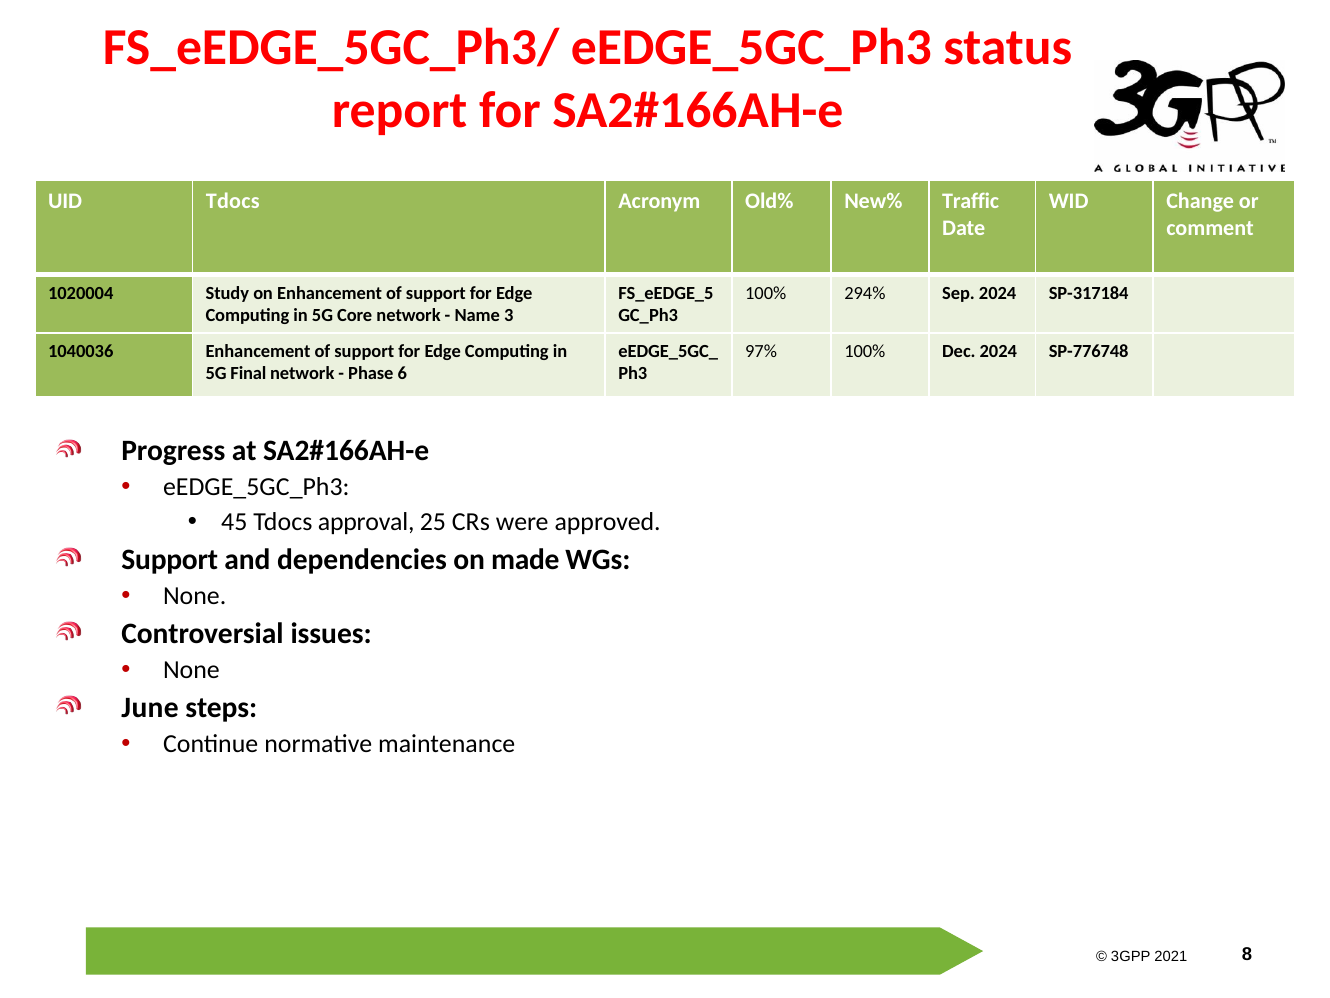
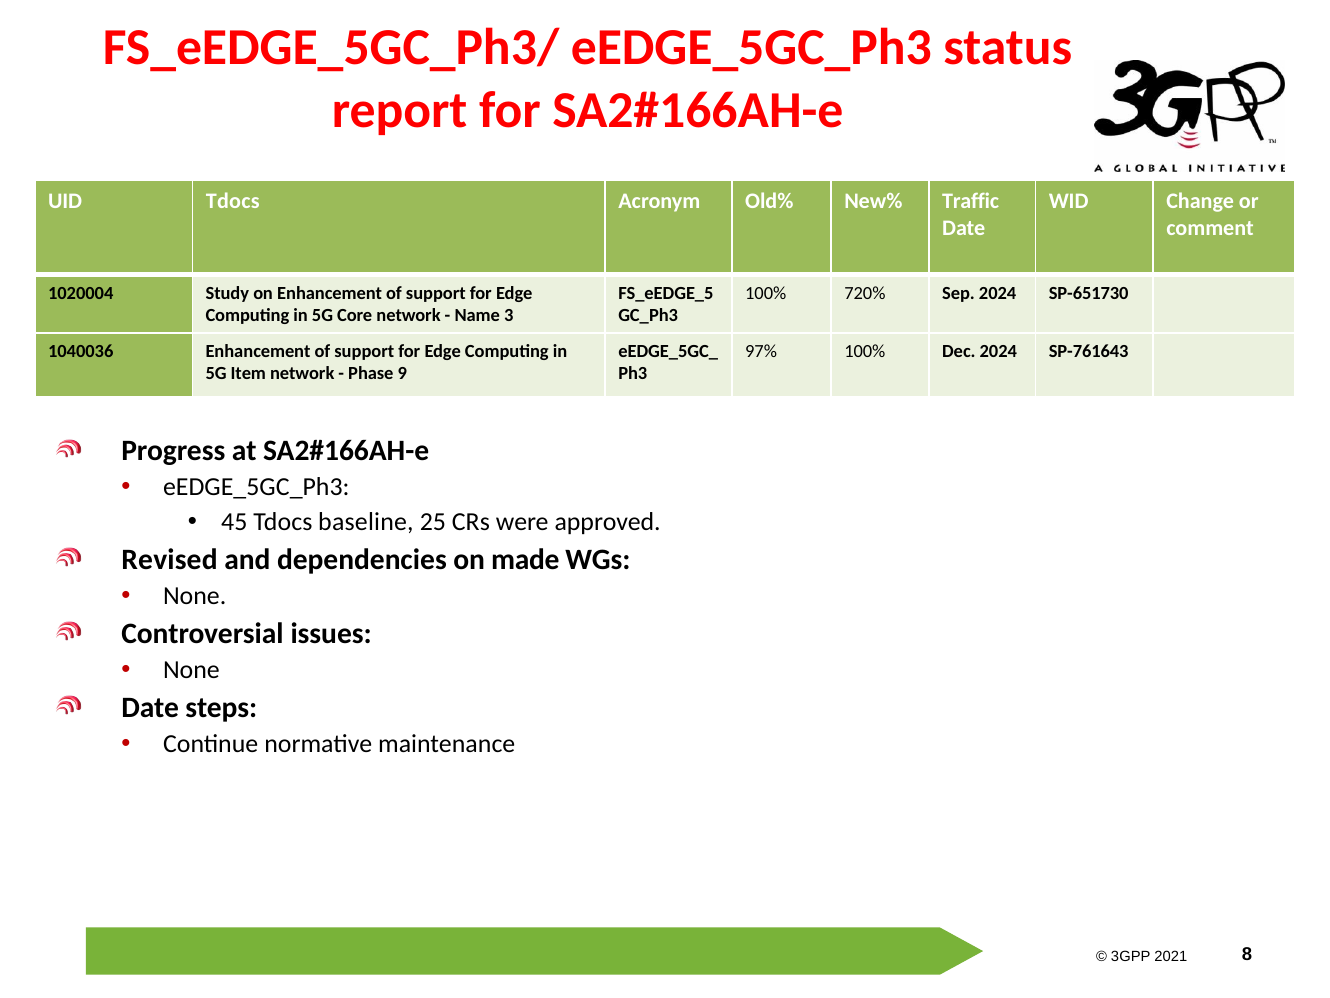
294%: 294% -> 720% (865, 293)
SP-317184: SP-317184 -> SP-651730 (1089, 293)
SP-776748: SP-776748 -> SP-761643 (1089, 351)
Final: Final -> Item (248, 373)
6: 6 -> 9 (402, 373)
approval: approval -> baseline (366, 522)
Support: Support -> Revised (170, 559)
June: June -> Date (150, 707)
